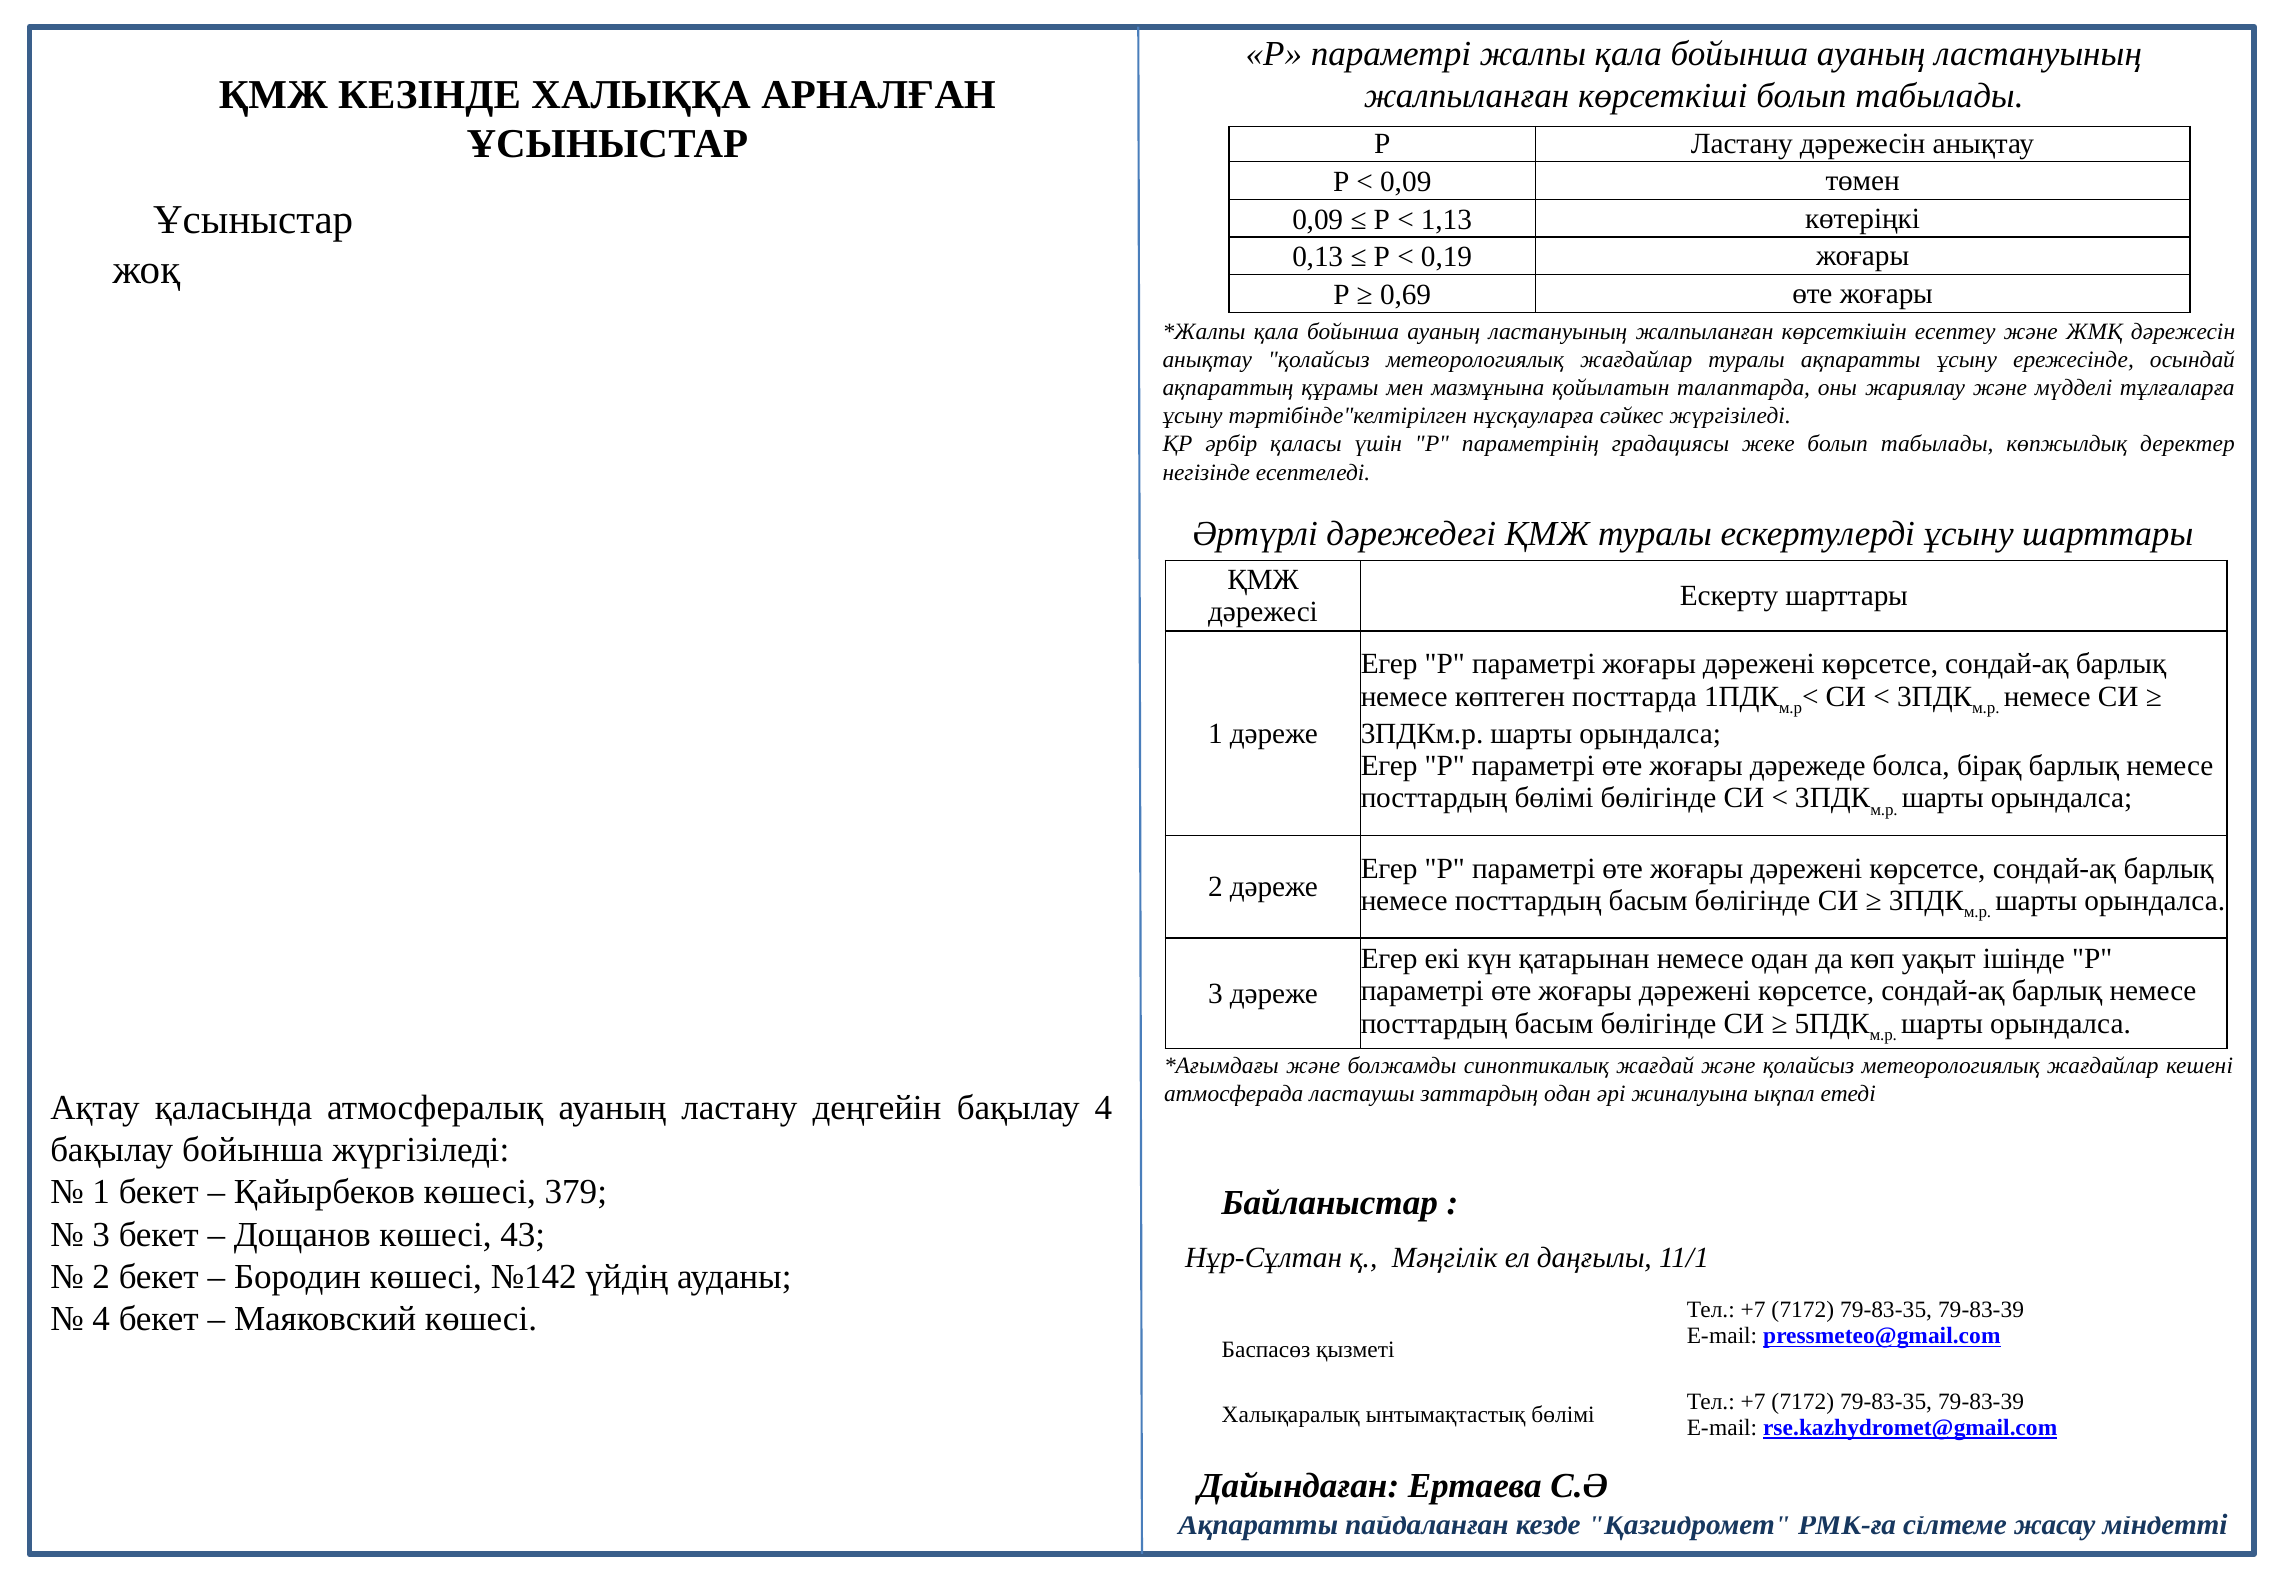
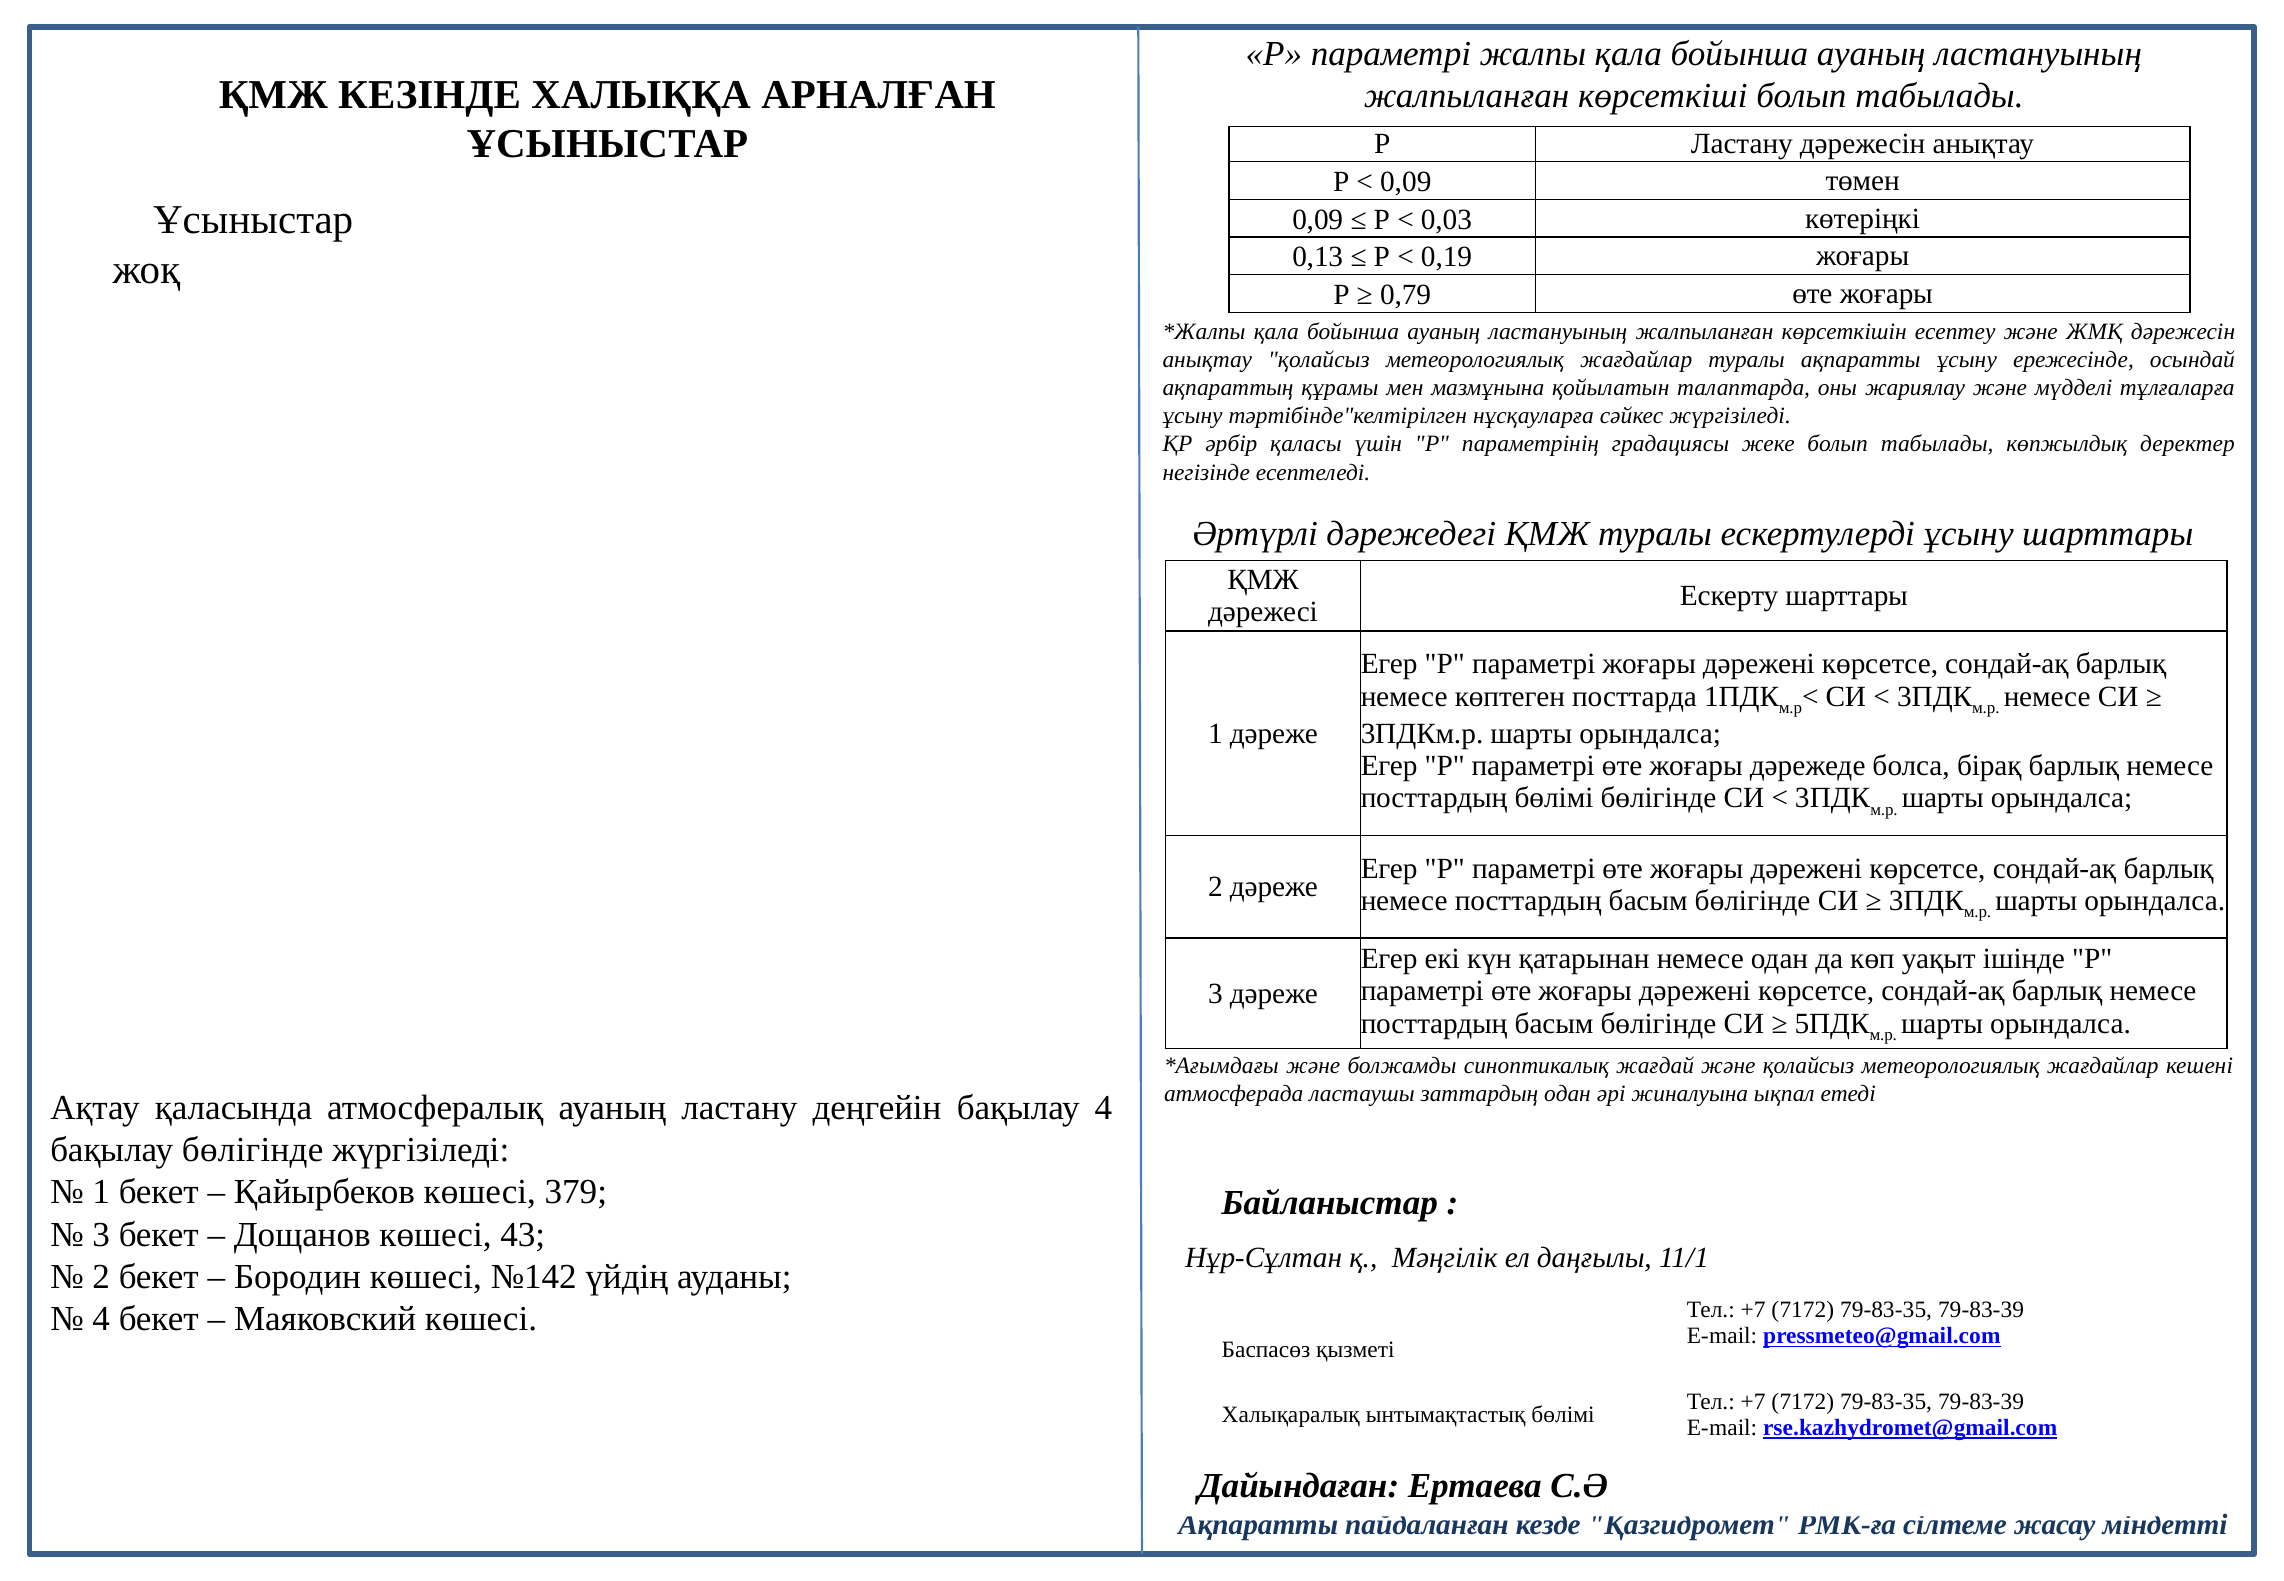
1,13: 1,13 -> 0,03 (1446, 220)
0,69: 0,69 -> 0,79 (1406, 295)
бақылау бойынша: бойынша -> бөлігінде (253, 1150)
